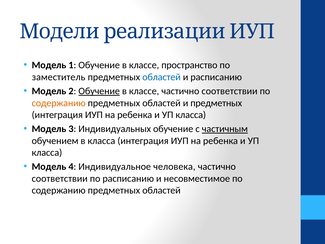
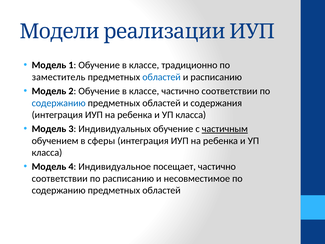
пространство: пространство -> традиционно (189, 65)
Обучение underline: present -> none (99, 91)
содержанию colour: orange -> blue (59, 103)
и предметных: предметных -> содержания (216, 103)
в класса: класса -> сферы (101, 141)
человека: человека -> посещает (174, 166)
